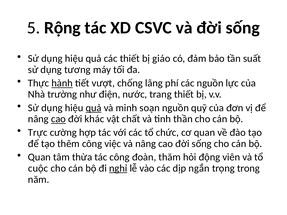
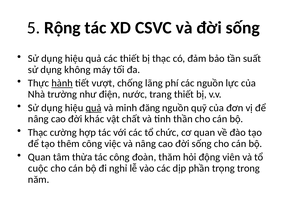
bị giáo: giáo -> thạc (161, 59)
tương: tương -> không (77, 70)
soạn: soạn -> đăng (150, 108)
cao underline: present -> none (58, 119)
Trực: Trực -> Thạc (38, 133)
nghỉ underline: present -> none (118, 168)
ngắn: ngắn -> phần (199, 168)
